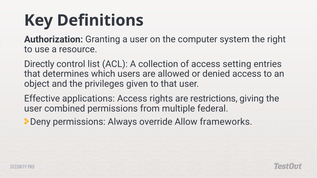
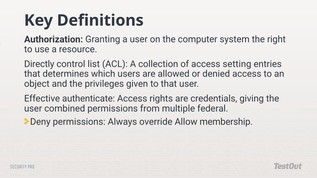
applications: applications -> authenticate (89, 99)
restrictions: restrictions -> credentials (214, 99)
frameworks: frameworks -> membership (226, 122)
